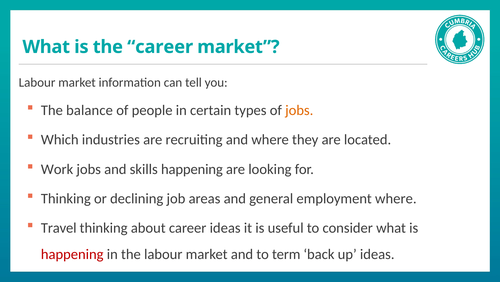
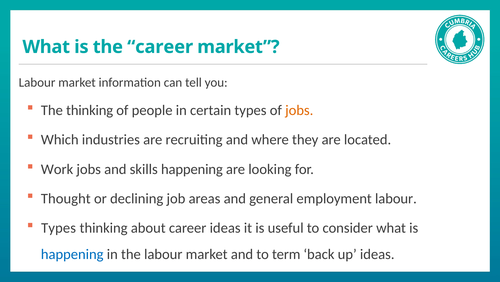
The balance: balance -> thinking (90, 110)
Thinking: Thinking -> Thought (66, 198)
employment where: where -> labour (396, 198)
Travel: Travel -> Types (59, 227)
happening colour: red -> blue (72, 254)
